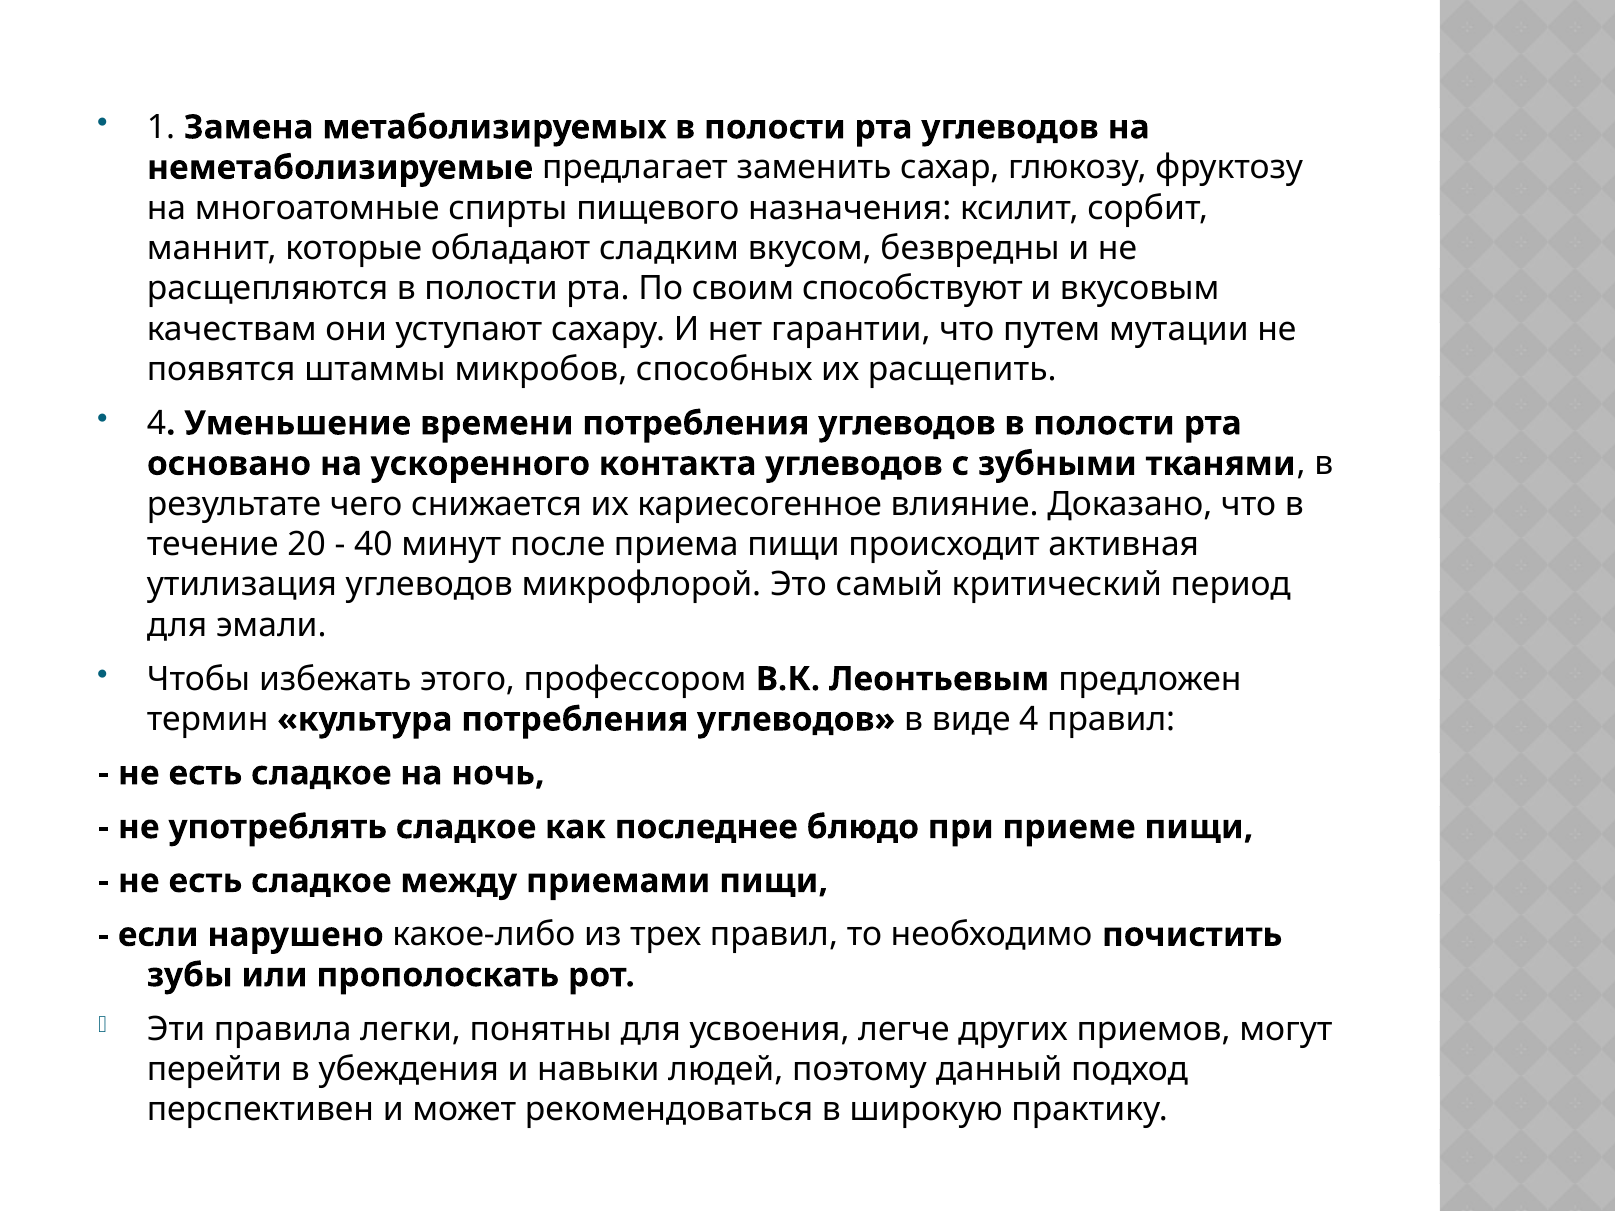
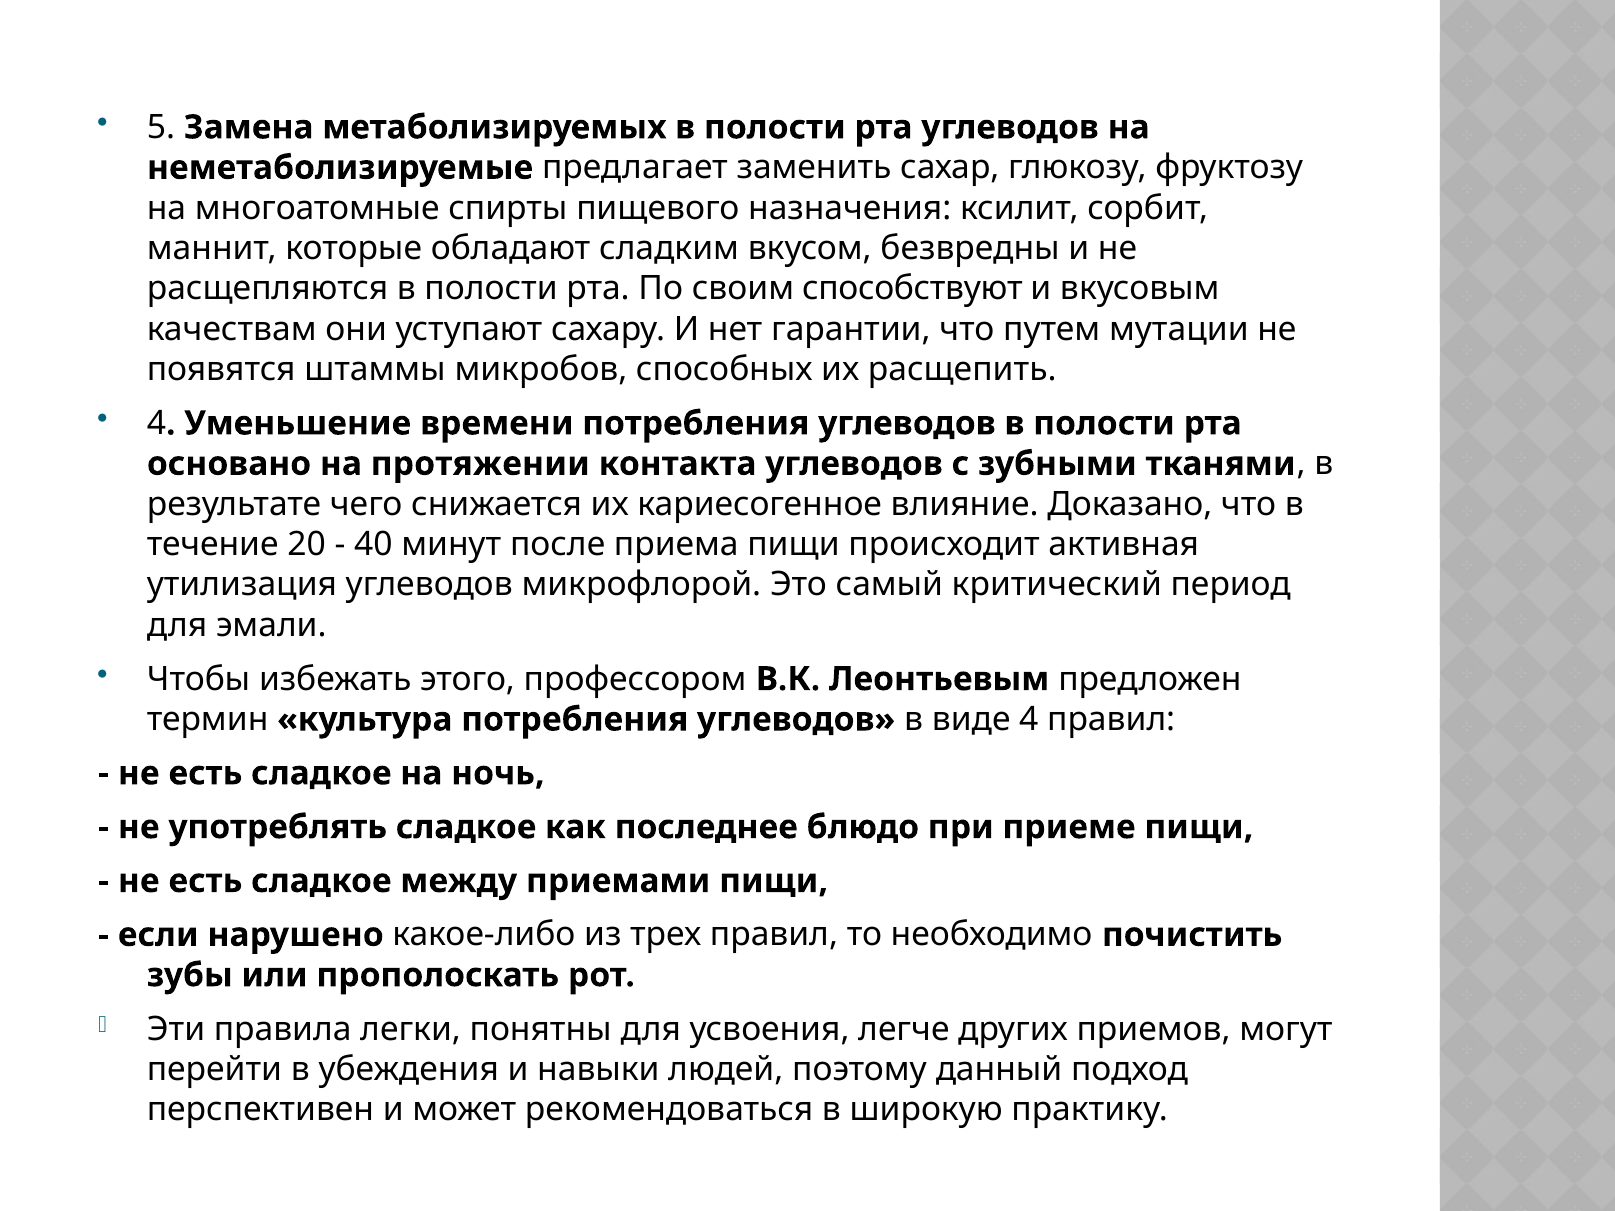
1: 1 -> 5 (161, 127)
ускоренного: ускоренного -> протяжении (480, 464)
